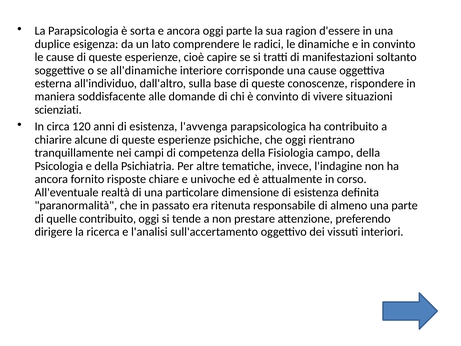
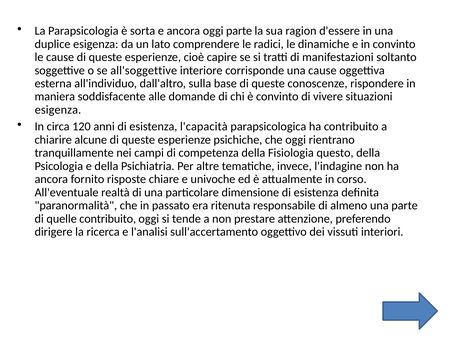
all'dinamiche: all'dinamiche -> all'soggettive (144, 70)
scienziati: scienziati -> esigenza (58, 110)
l'avvenga: l'avvenga -> l'capacità (204, 127)
campo: campo -> questo (335, 153)
